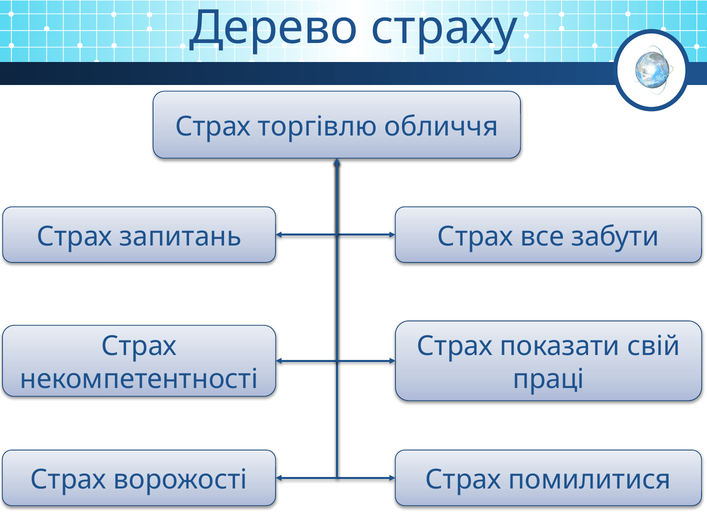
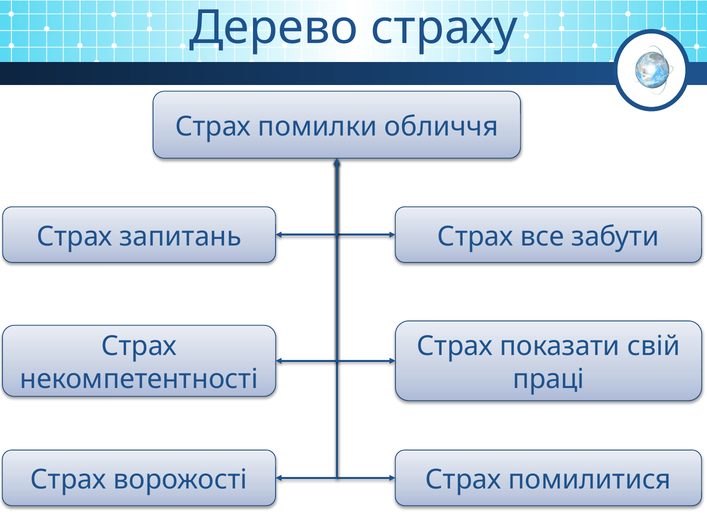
торгівлю: торгівлю -> помилки (318, 127)
